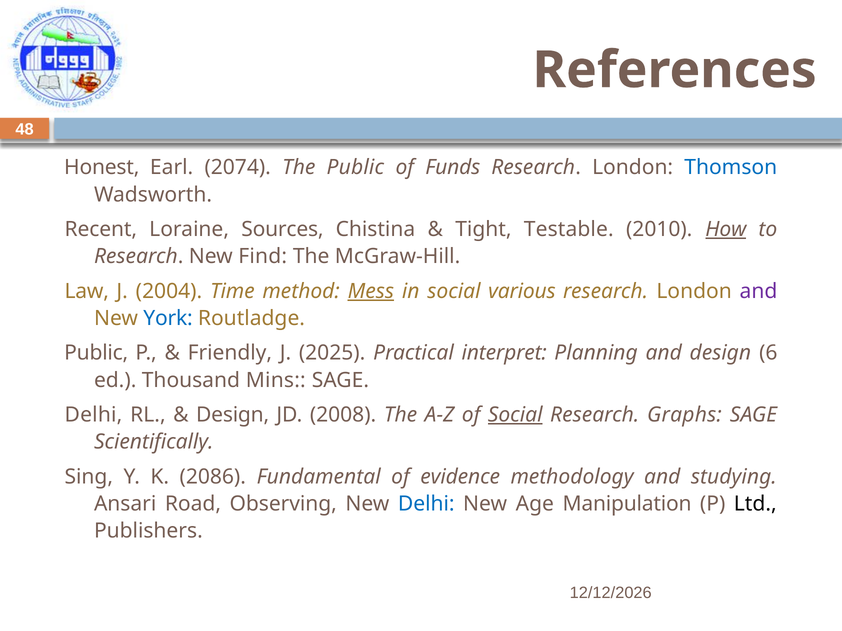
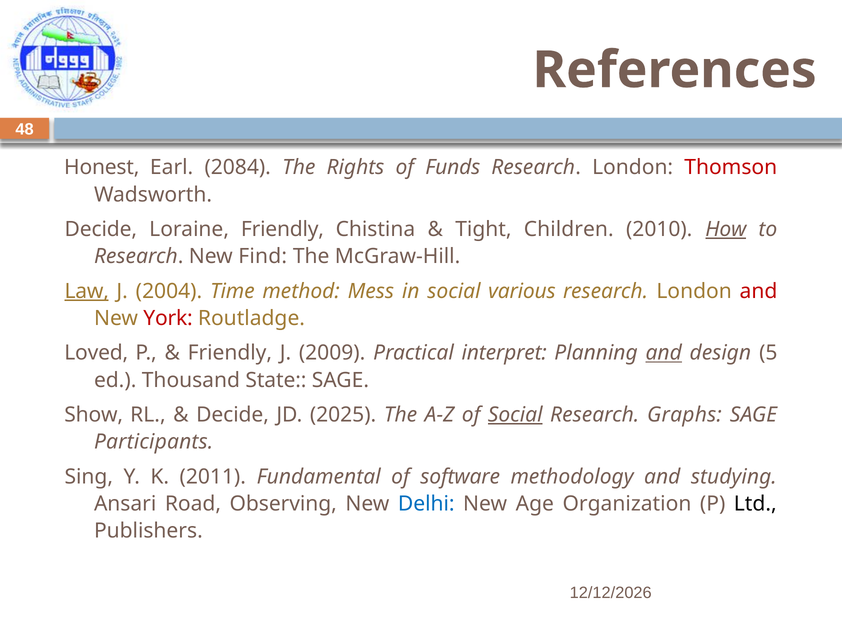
2074: 2074 -> 2084 (238, 168)
The Public: Public -> Rights (355, 168)
Thomson colour: blue -> red (731, 168)
Recent: Recent -> Decide (101, 230)
Loraine Sources: Sources -> Friendly (282, 230)
Testable: Testable -> Children (569, 230)
Law underline: none -> present (87, 291)
Mess underline: present -> none (371, 291)
and colour: purple -> red (758, 291)
York colour: blue -> red (168, 319)
Public: Public -> Loved (96, 353)
2025: 2025 -> 2009 (332, 353)
and underline: none -> present (664, 353)
6: 6 -> 5 (768, 353)
Mins: Mins -> State (276, 380)
Delhi: Delhi -> Show (94, 415)
Design: Design -> Decide (233, 415)
2008: 2008 -> 2025 (343, 415)
Scientifically: Scientifically -> Participants (154, 442)
2086: 2086 -> 2011 (213, 477)
evidence: evidence -> software (460, 477)
Manipulation: Manipulation -> Organization (627, 504)
